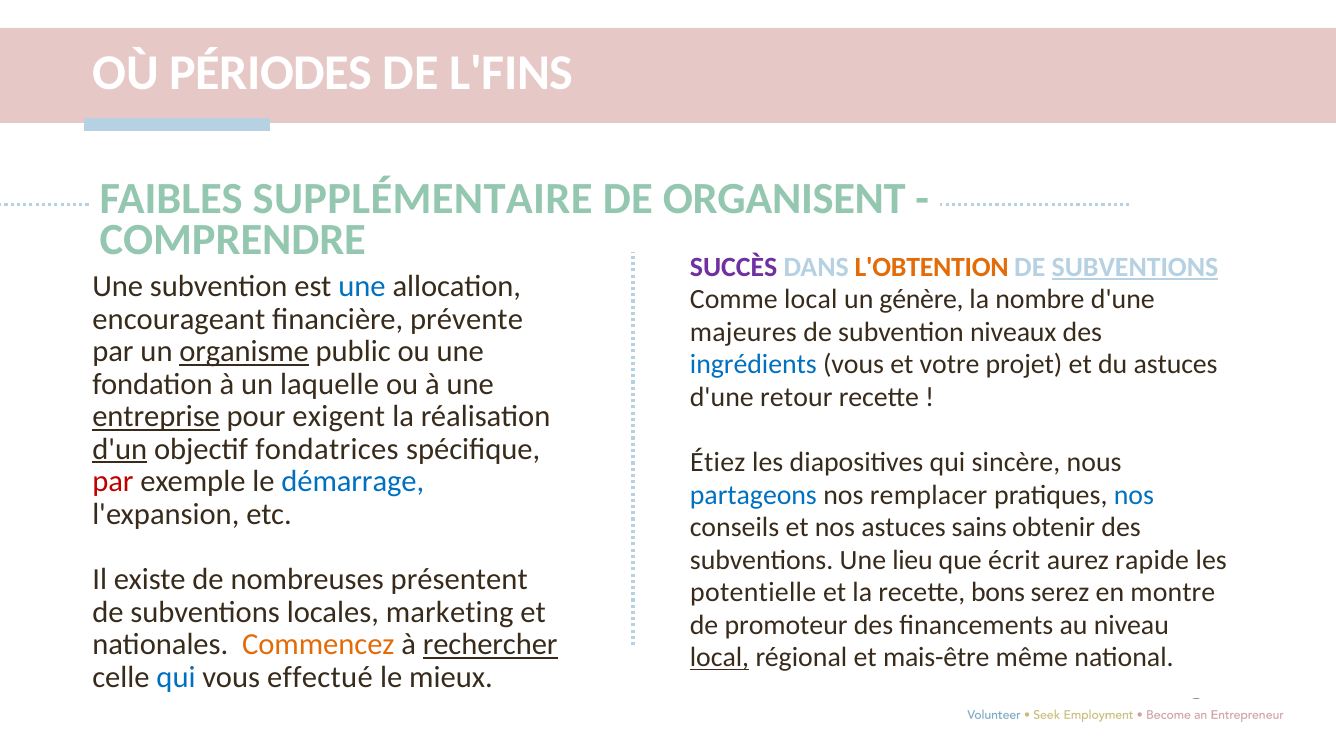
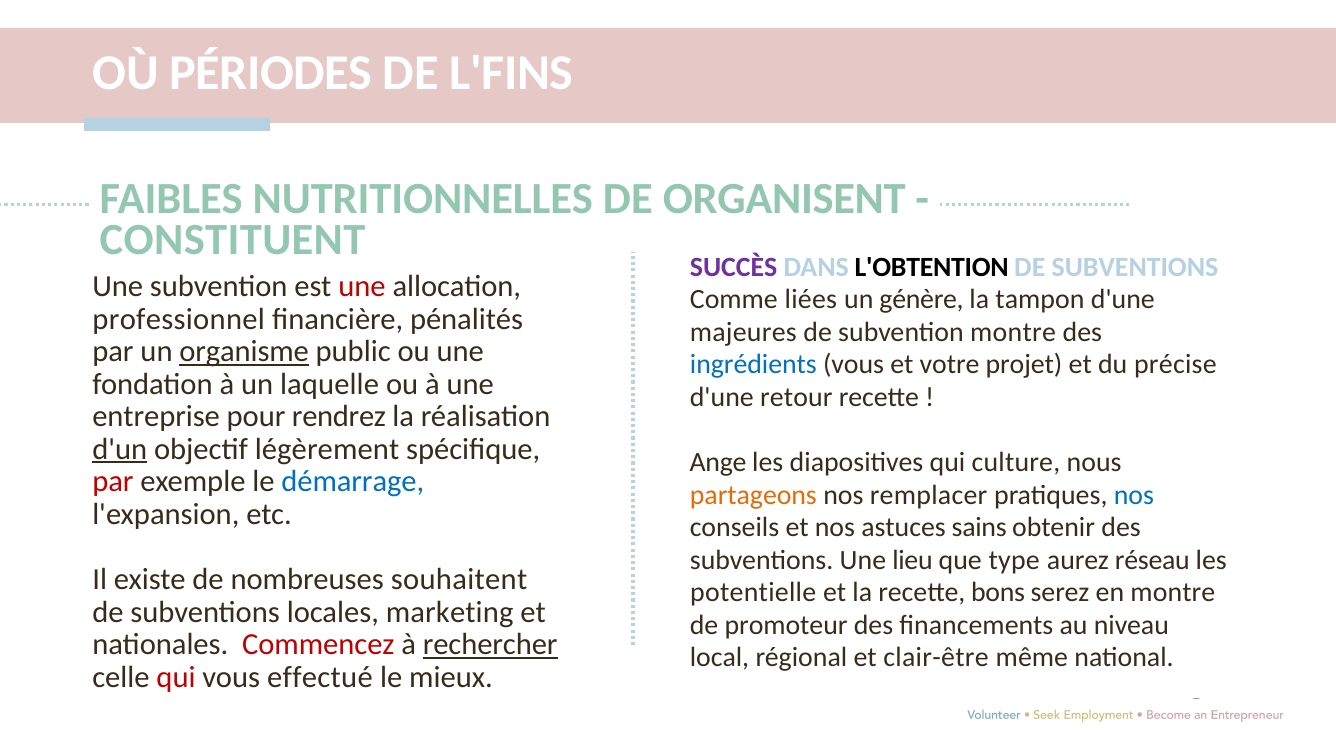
SUPPLÉMENTAIRE: SUPPLÉMENTAIRE -> NUTRITIONNELLES (423, 199)
COMPRENDRE: COMPRENDRE -> CONSTITUENT (233, 240)
L'OBTENTION colour: orange -> black (932, 267)
SUBVENTIONS underline: present -> none (1135, 267)
une colour: blue -> red (362, 287)
Comme local: local -> liées (811, 300)
nombre: nombre -> tampon (1040, 300)
encourageant: encourageant -> professionnel (179, 319)
prévente: prévente -> pénalités (467, 319)
subvention niveaux: niveaux -> montre (1013, 332)
du astuces: astuces -> précise (1175, 365)
entreprise underline: present -> none (156, 417)
exigent: exigent -> rendrez (339, 417)
fondatrices: fondatrices -> légèrement (327, 450)
Étiez: Étiez -> Ange (718, 463)
sincère: sincère -> culture (1016, 463)
partageons colour: blue -> orange (753, 495)
écrit: écrit -> type (1014, 560)
rapide: rapide -> réseau (1152, 560)
présentent: présentent -> souhaitent (459, 580)
Commencez colour: orange -> red (318, 645)
local underline: present -> none (720, 658)
mais-être: mais-être -> clair-être (936, 658)
qui colour: blue -> red (176, 678)
